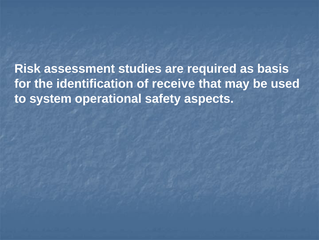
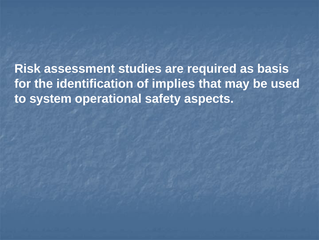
receive: receive -> implies (173, 84)
